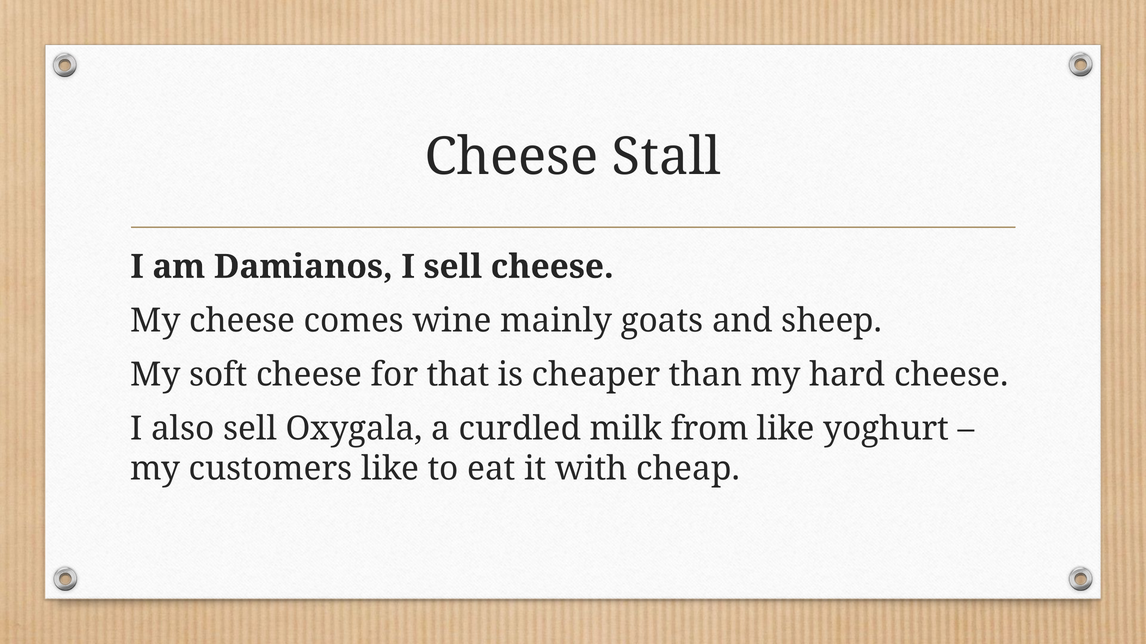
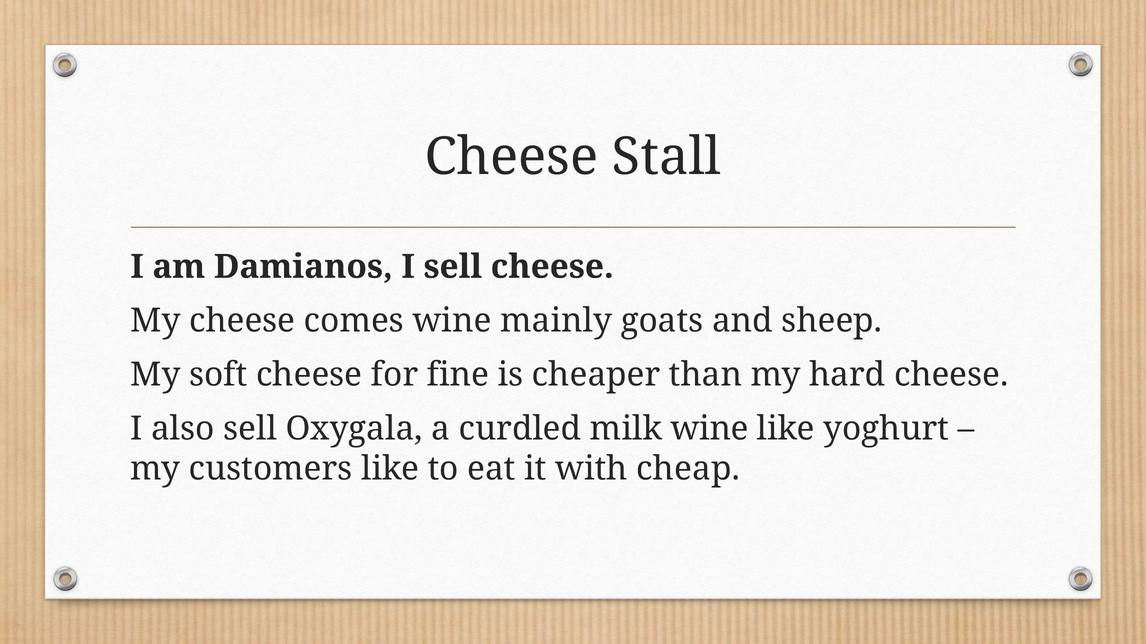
that: that -> fine (458, 375)
milk from: from -> wine (710, 429)
